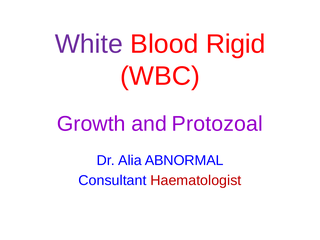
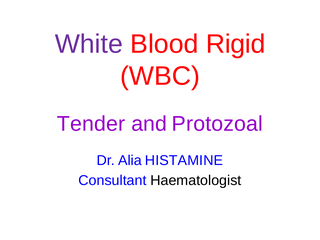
Growth: Growth -> Tender (91, 124)
ABNORMAL: ABNORMAL -> HISTAMINE (184, 160)
Haematologist colour: red -> black (196, 180)
